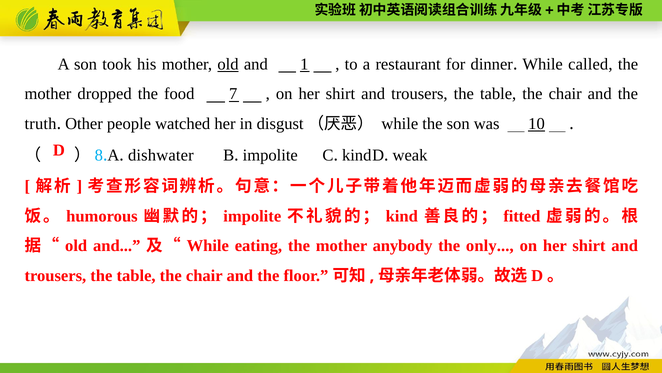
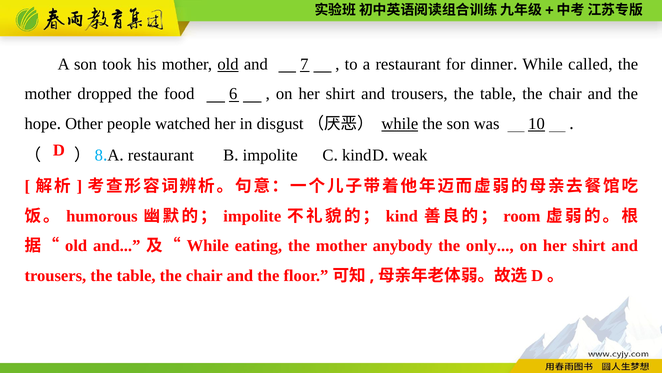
1: 1 -> 7 (304, 64)
7: 7 -> 6 (233, 94)
truth: truth -> hope (41, 124)
while underline: none -> present (400, 124)
dishwater: dishwater -> restaurant (161, 155)
fitted: fitted -> room (522, 216)
